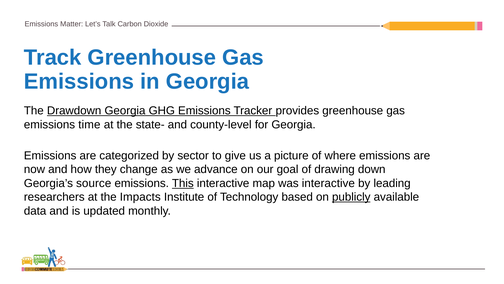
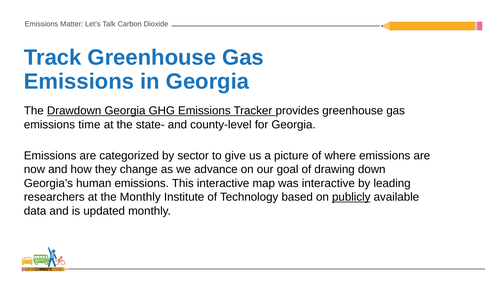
source: source -> human (94, 183)
This underline: present -> none (183, 183)
the Impacts: Impacts -> Monthly (140, 197)
